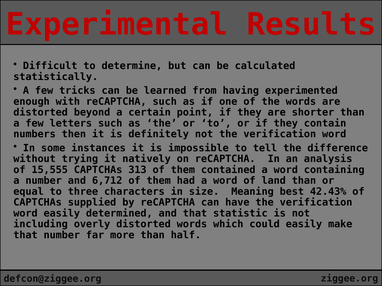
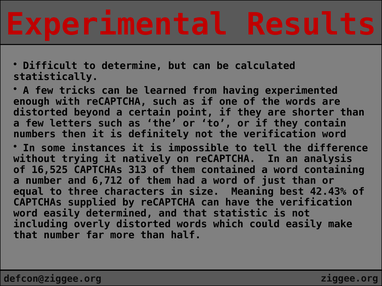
15,555: 15,555 -> 16,525 (50, 170)
land: land -> just (274, 181)
